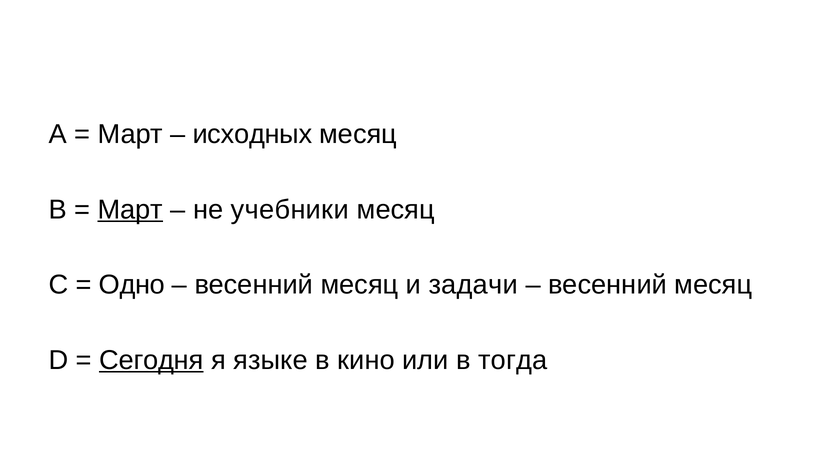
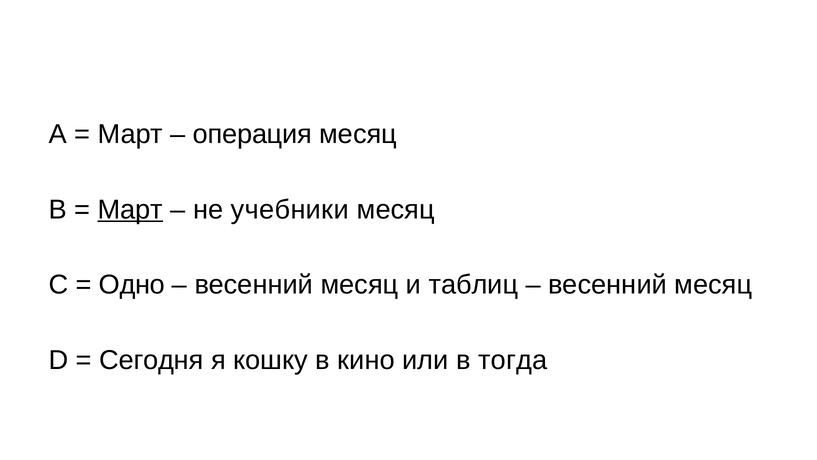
исходных: исходных -> операция (252, 134)
задачи: задачи -> таблиц (473, 285)
Сегодня underline: present -> none (151, 360)
языке: языке -> кошку (271, 360)
